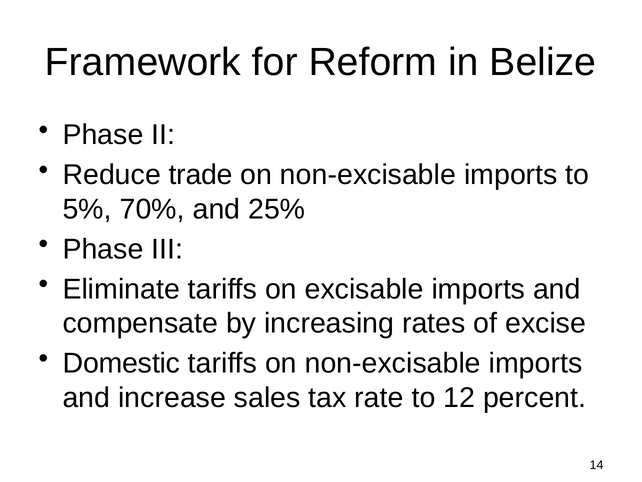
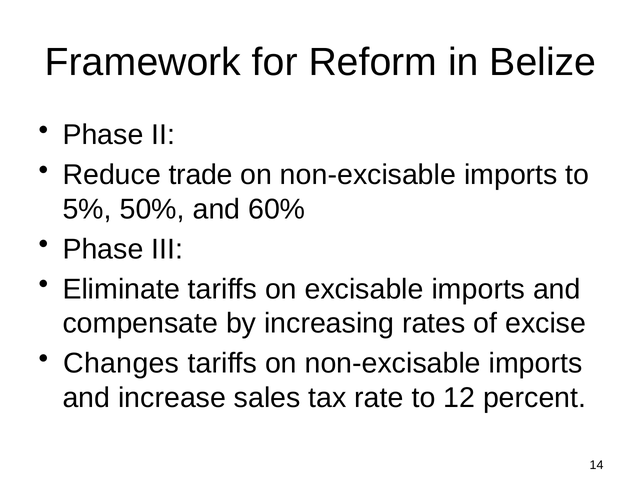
70%: 70% -> 50% (152, 209)
25%: 25% -> 60% (277, 209)
Domestic: Domestic -> Changes (121, 363)
